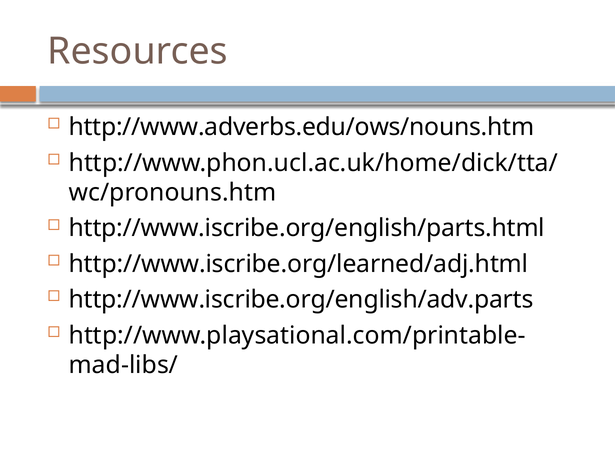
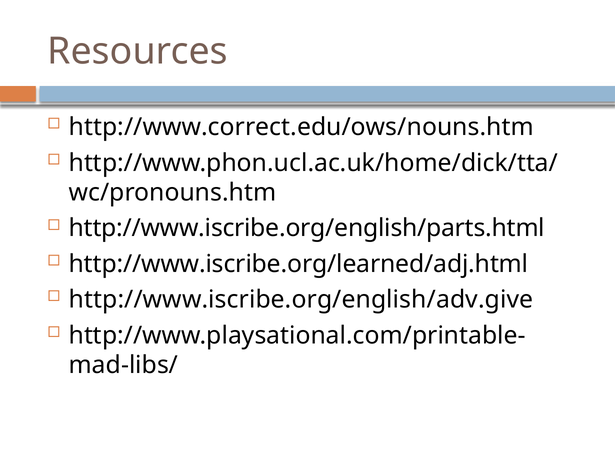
http://www.adverbs.edu/ows/nouns.htm: http://www.adverbs.edu/ows/nouns.htm -> http://www.correct.edu/ows/nouns.htm (301, 127)
http://www.iscribe.org/english/adv.parts: http://www.iscribe.org/english/adv.parts -> http://www.iscribe.org/english/adv.give (301, 300)
